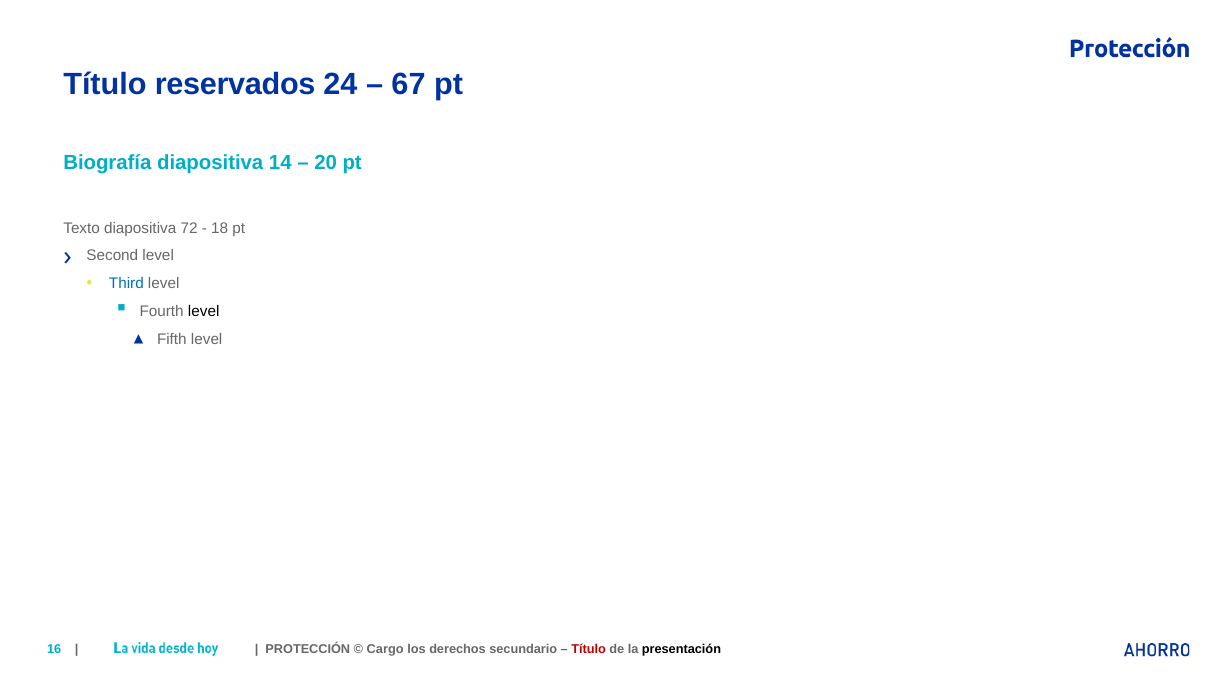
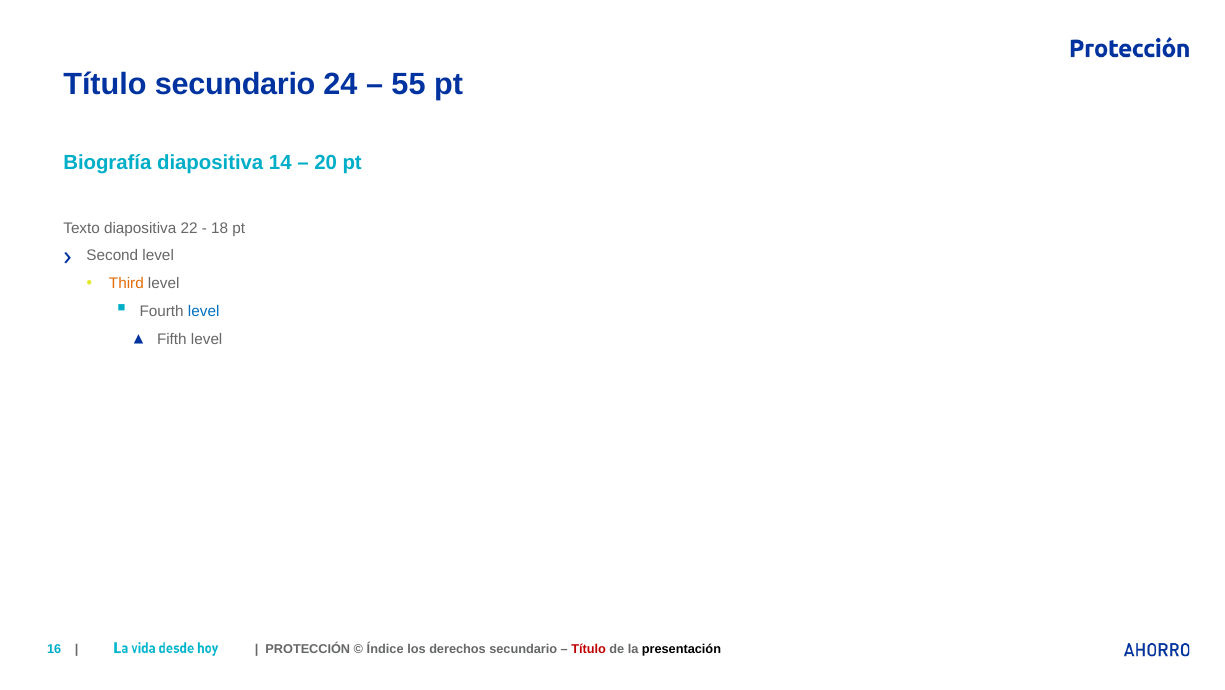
Título reservados: reservados -> secundario (235, 84)
67: 67 -> 55 (409, 84)
72: 72 -> 22 (189, 228)
Third colour: blue -> orange (126, 283)
level colour: black -> blue (204, 311)
Cargo: Cargo -> Índice (385, 649)
